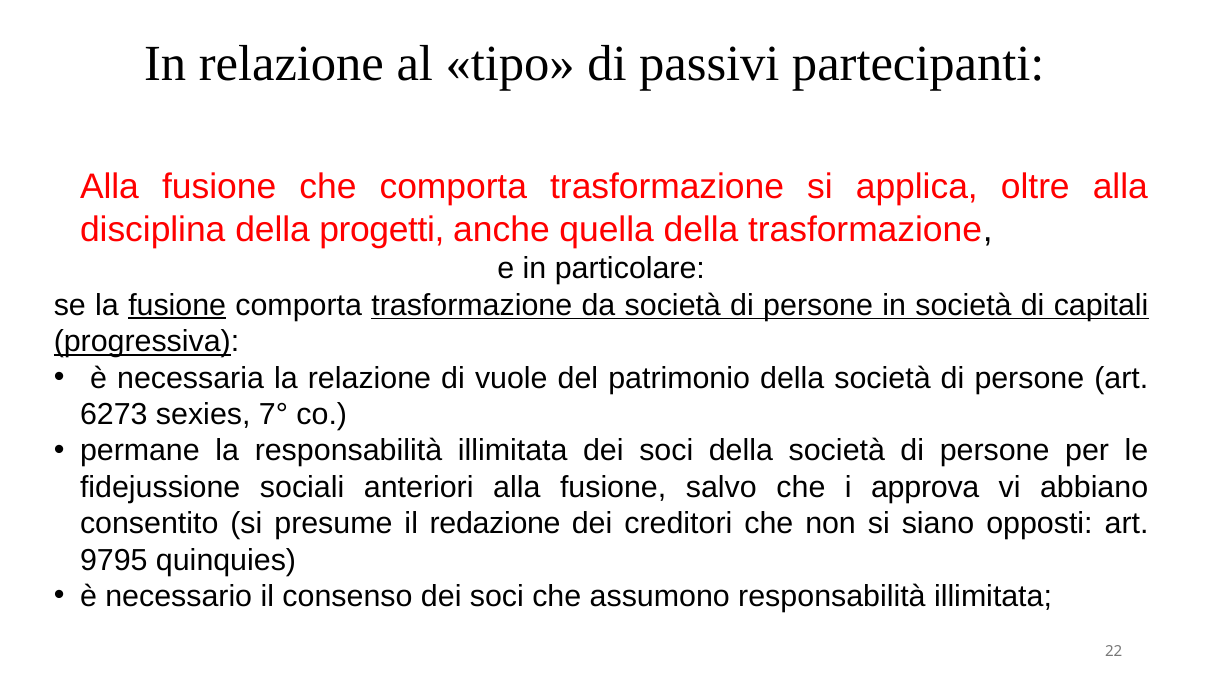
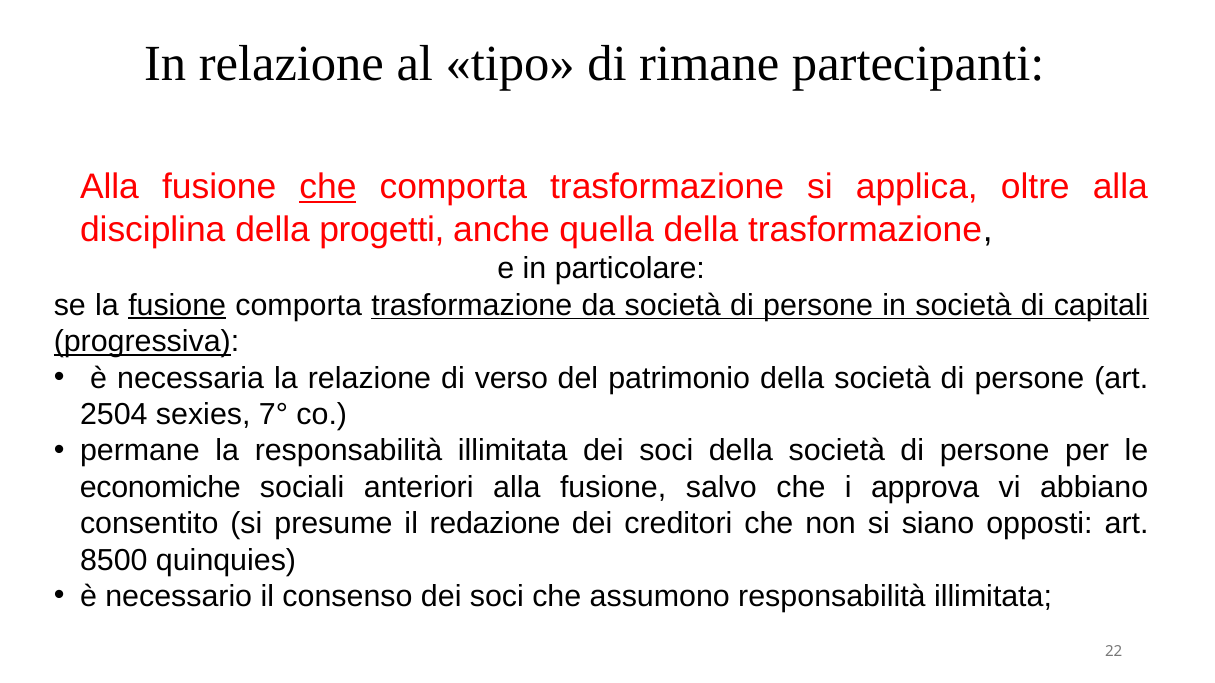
passivi: passivi -> rimane (709, 64)
che underline: none -> present (328, 187)
vuole: vuole -> verso (511, 378)
6273: 6273 -> 2504 (114, 415)
fidejussione: fidejussione -> economiche (160, 488)
9795: 9795 -> 8500 (114, 561)
